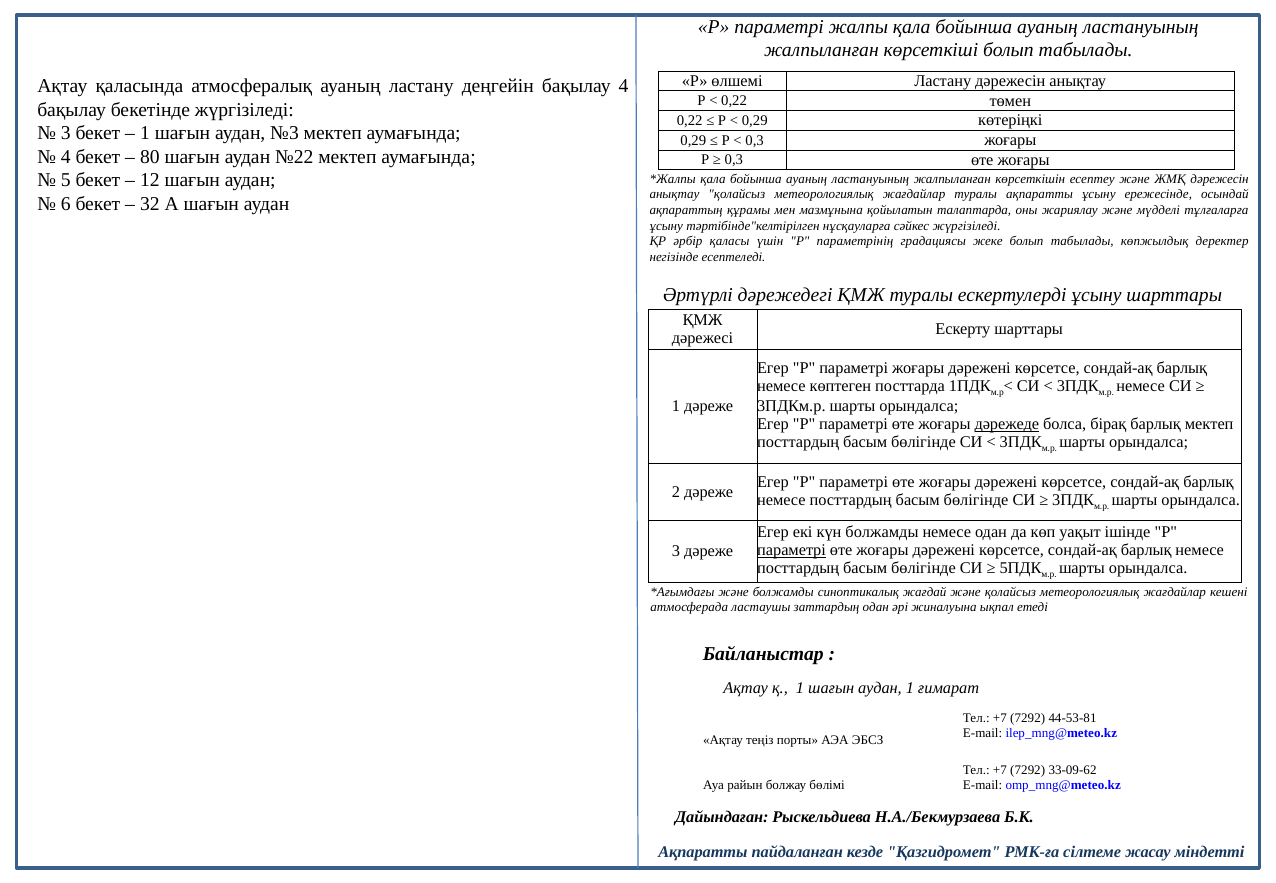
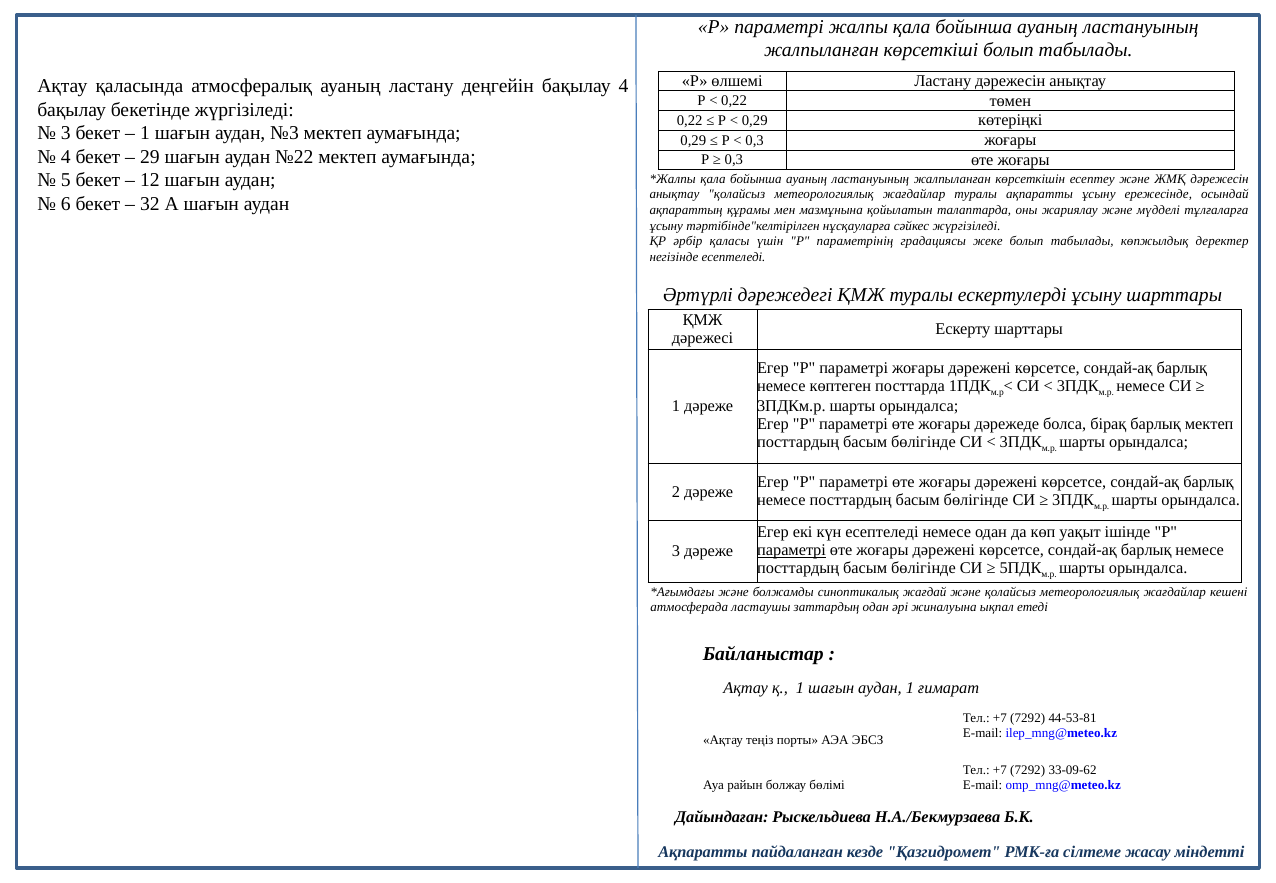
80: 80 -> 29 (150, 157)
дәрежеде underline: present -> none (1007, 425)
күн болжамды: болжамды -> есептеледі (882, 532)
